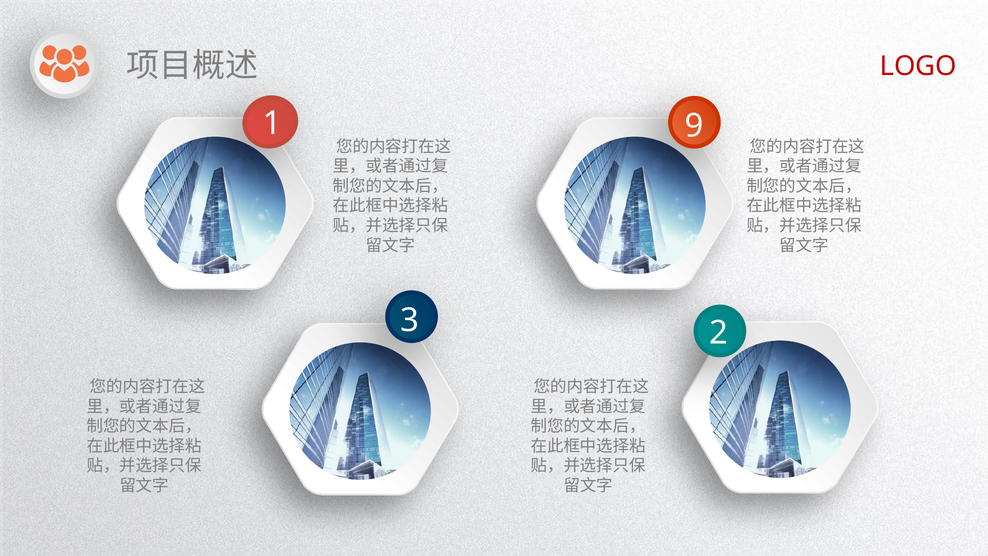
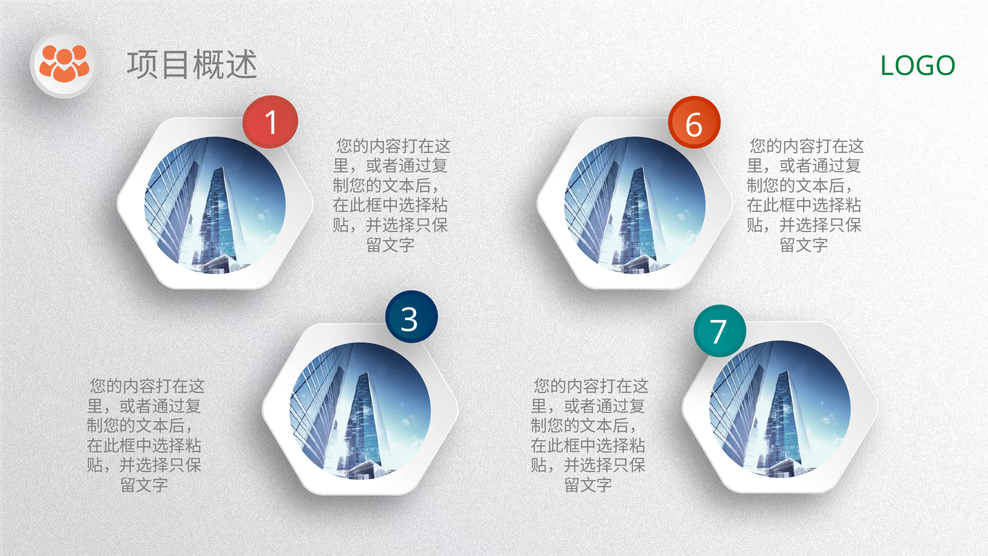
LOGO colour: red -> green (918, 66)
9: 9 -> 6 (694, 126)
2: 2 -> 7 (719, 333)
